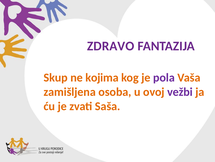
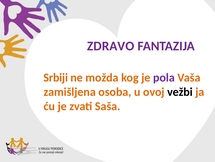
Skup: Skup -> Srbiji (56, 77)
kojima: kojima -> možda (102, 77)
vežbi colour: purple -> black (180, 92)
